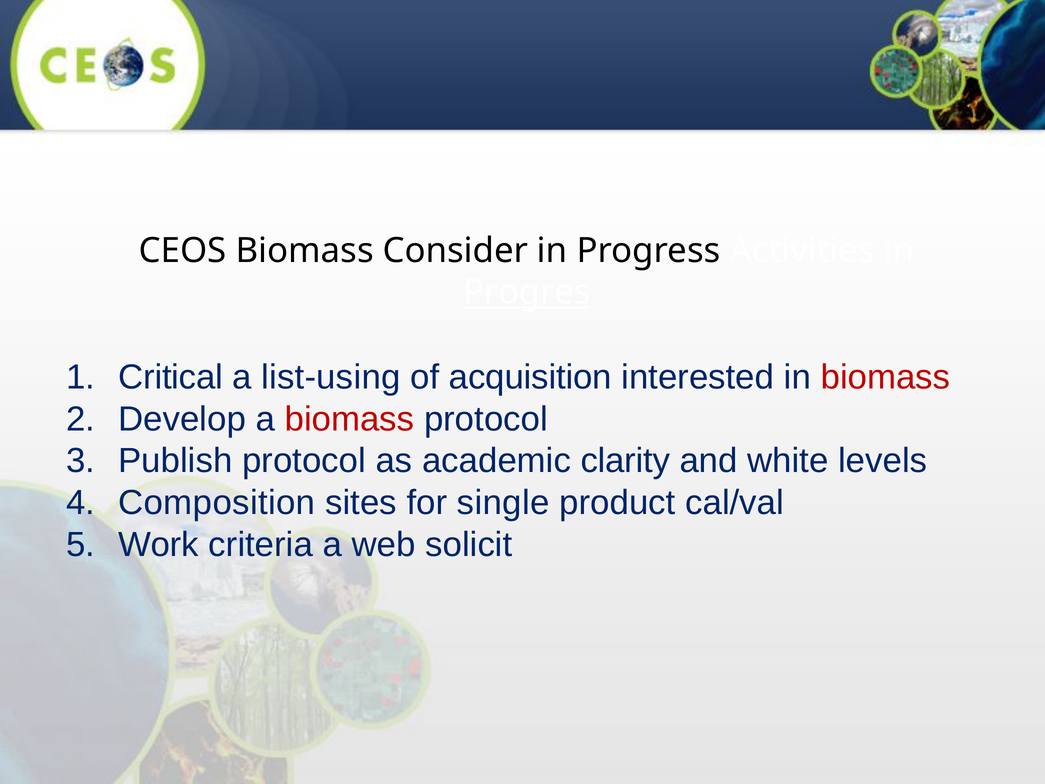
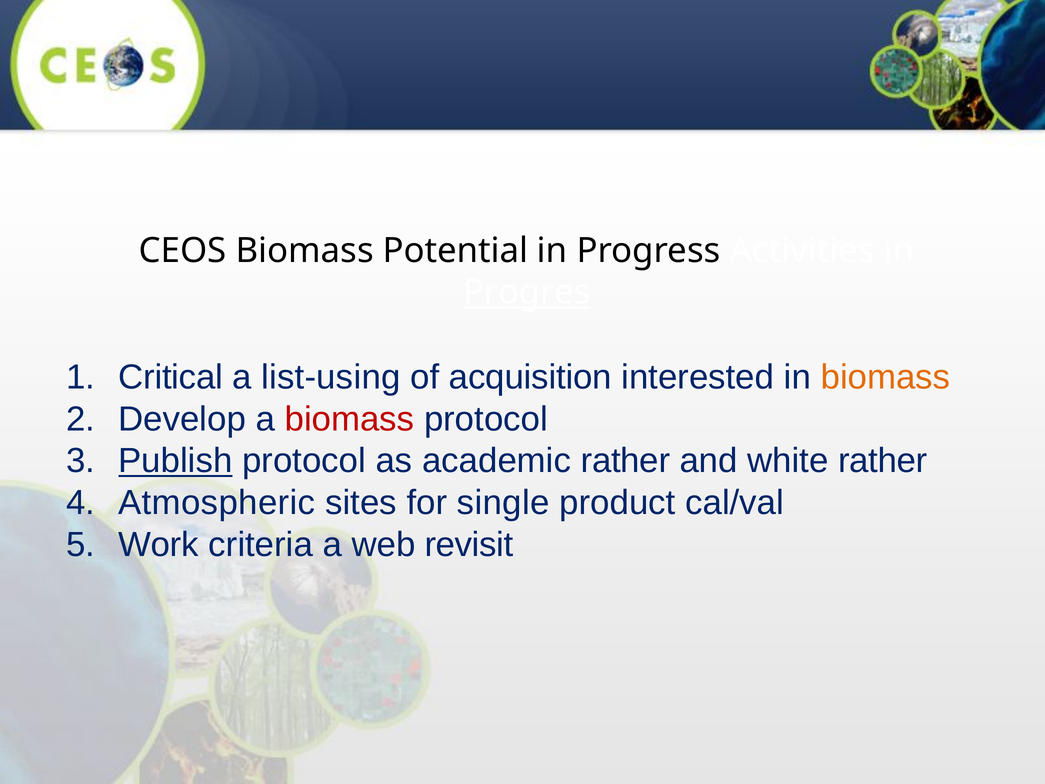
Consider: Consider -> Potential (456, 251)
biomass colour: red -> orange (885, 377)
Publish underline: none -> present (175, 461)
academic clarity: clarity -> rather (625, 461)
white levels: levels -> rather (883, 461)
Composition: Composition -> Atmospheric (217, 503)
solicit: solicit -> revisit (469, 544)
